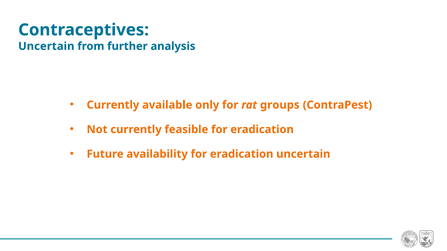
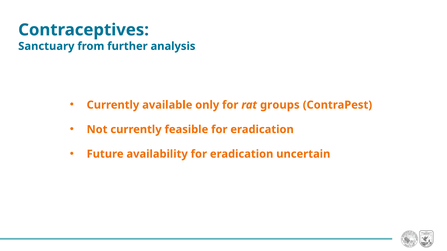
Uncertain: Uncertain -> Sanctuary (46, 46)
